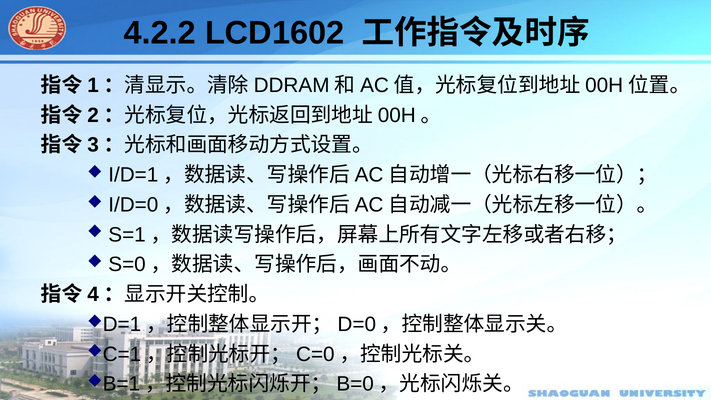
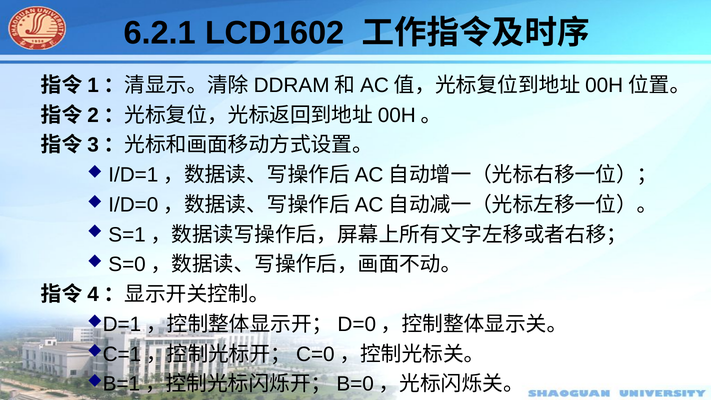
4.2.2: 4.2.2 -> 6.2.1 (160, 33)
